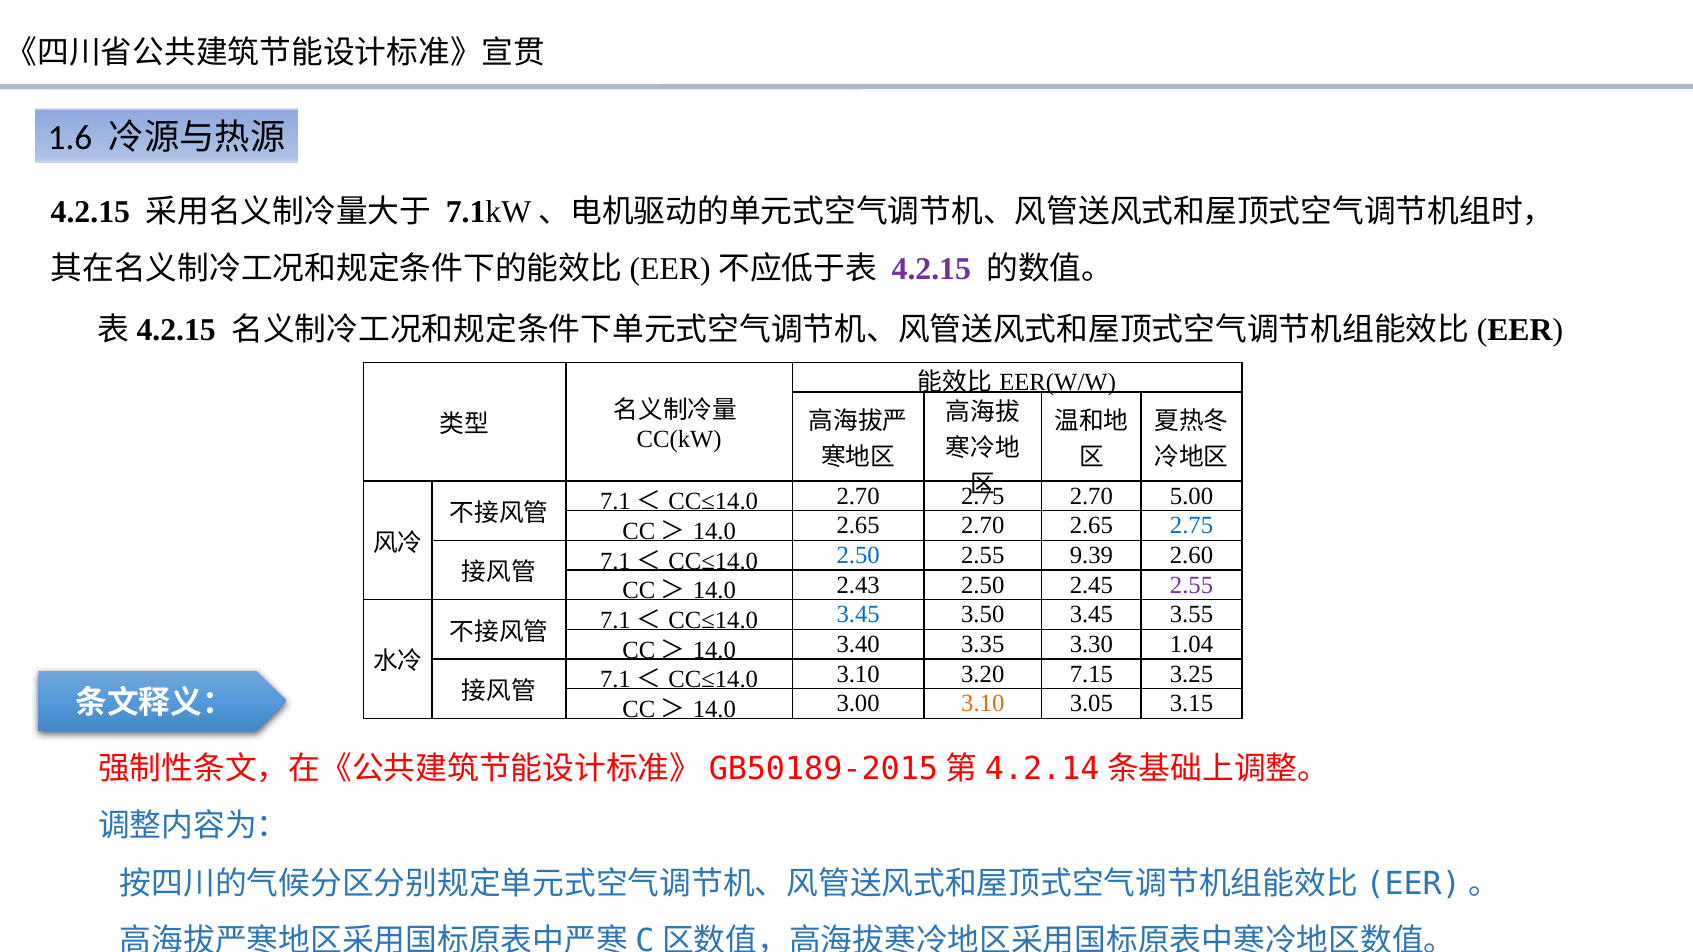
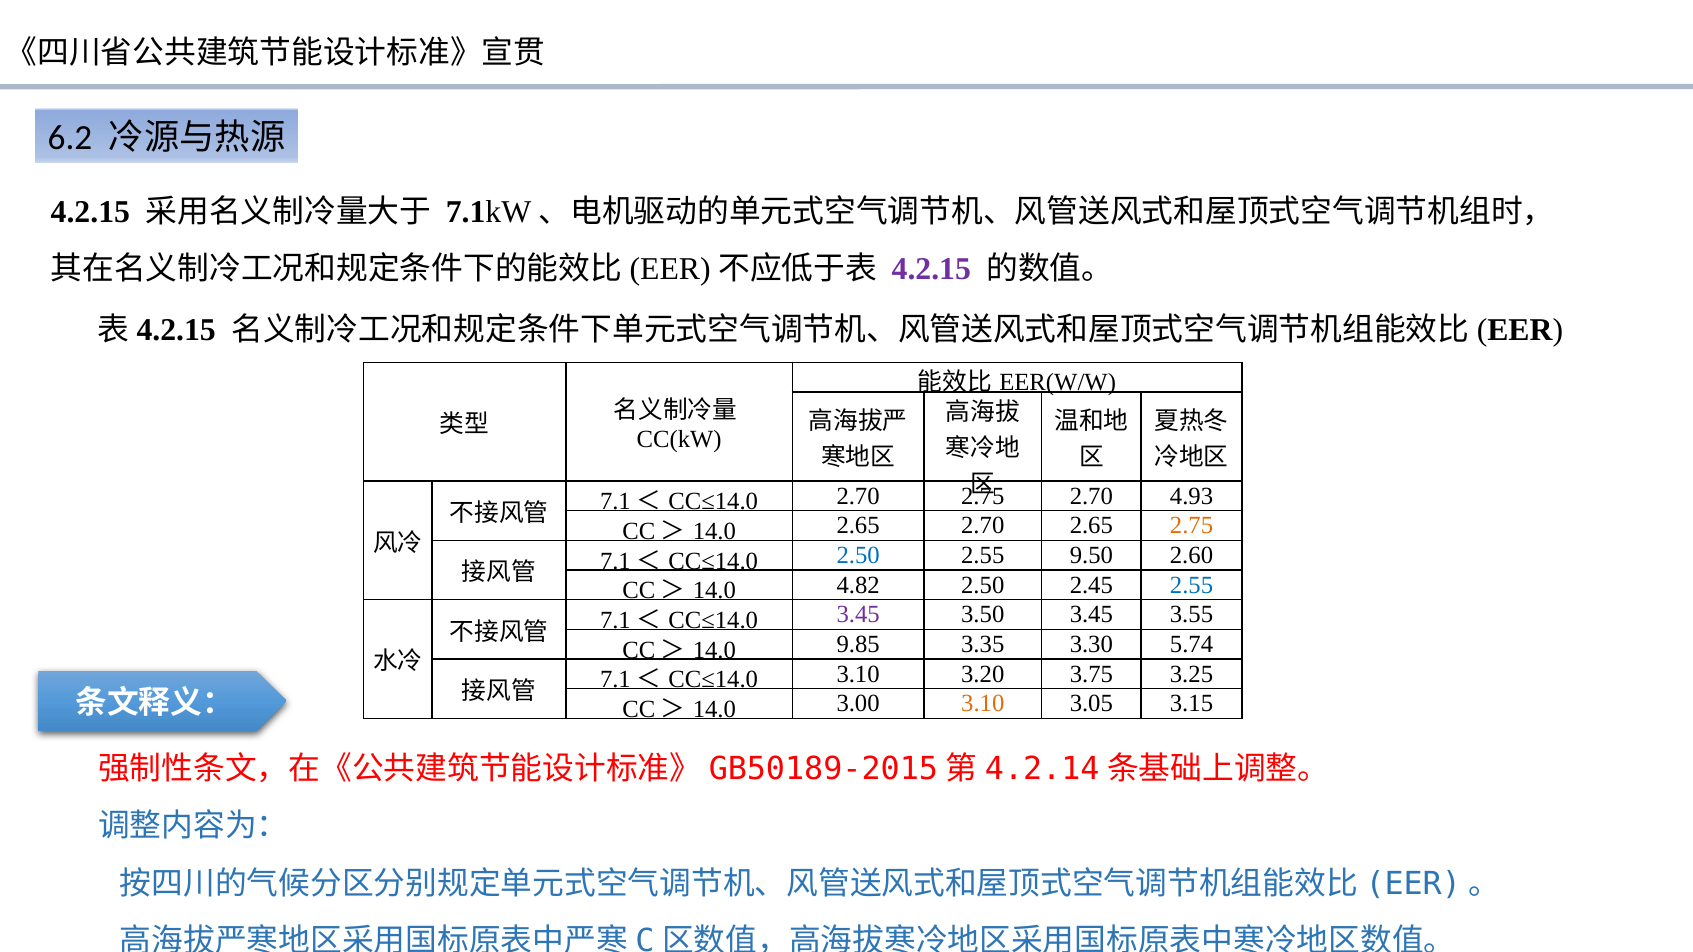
1.6: 1.6 -> 6.2 (70, 138)
5.00: 5.00 -> 4.93 (1192, 496)
2.75 colour: blue -> orange (1192, 526)
9.39: 9.39 -> 9.50 (1091, 555)
2.43: 2.43 -> 4.82 (858, 585)
2.55 colour: purple -> blue (1192, 585)
3.45 colour: blue -> purple (858, 615)
3.40: 3.40 -> 9.85 (858, 645)
1.04: 1.04 -> 5.74 (1192, 645)
7.15: 7.15 -> 3.75 (1091, 674)
